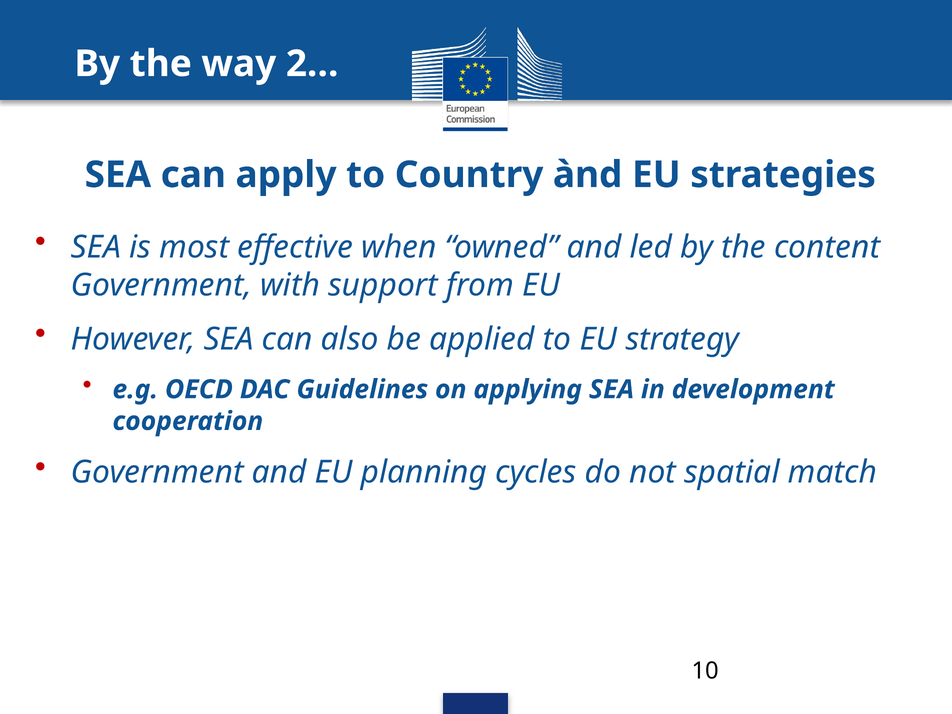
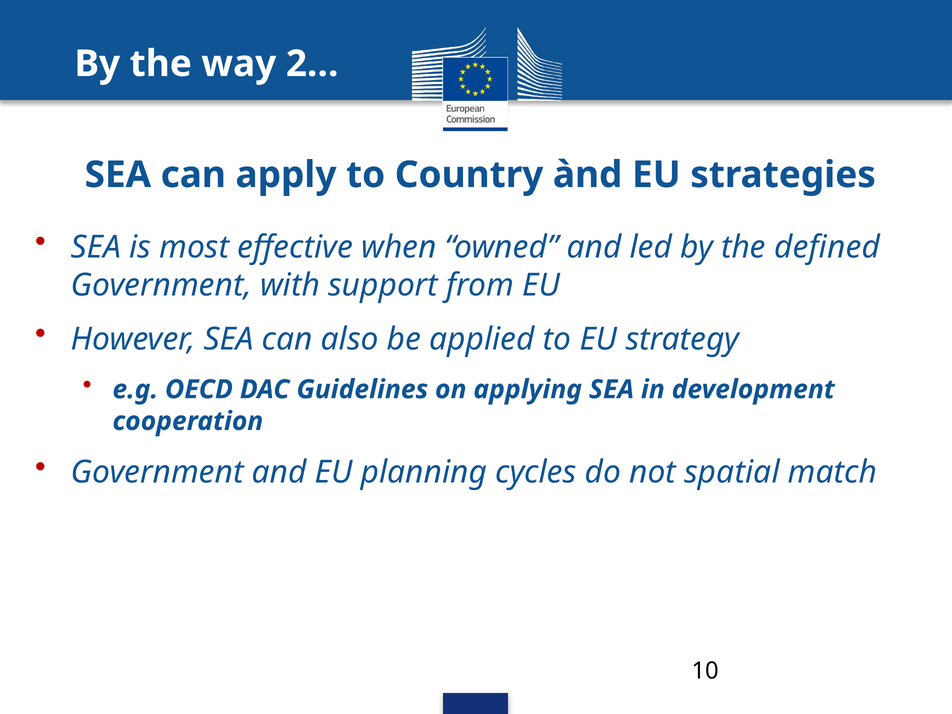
content: content -> defined (827, 247)
